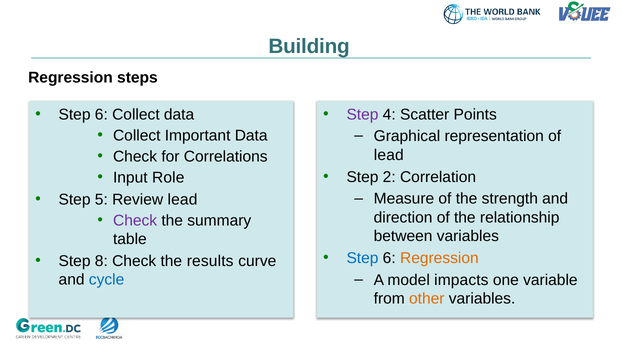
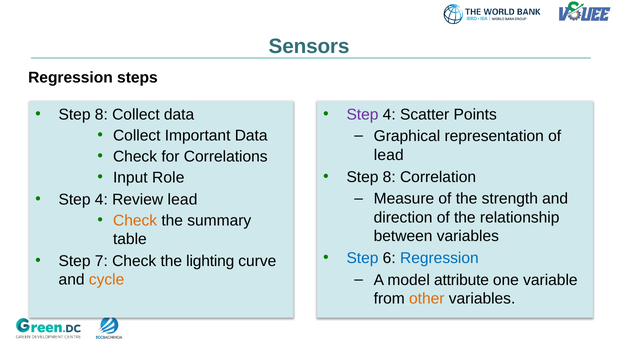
Building: Building -> Sensors (309, 46)
6: 6 -> 8 (101, 114)
2: 2 -> 8 (389, 177)
5: 5 -> 4 (101, 199)
Check colour: purple -> orange (135, 220)
Regression colour: orange -> blue (439, 258)
8: 8 -> 7 (101, 261)
results: results -> lighting (210, 261)
impacts: impacts -> attribute (461, 280)
cycle colour: blue -> orange (107, 280)
